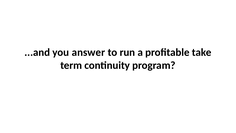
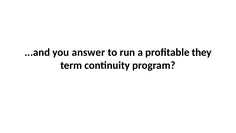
take: take -> they (202, 52)
